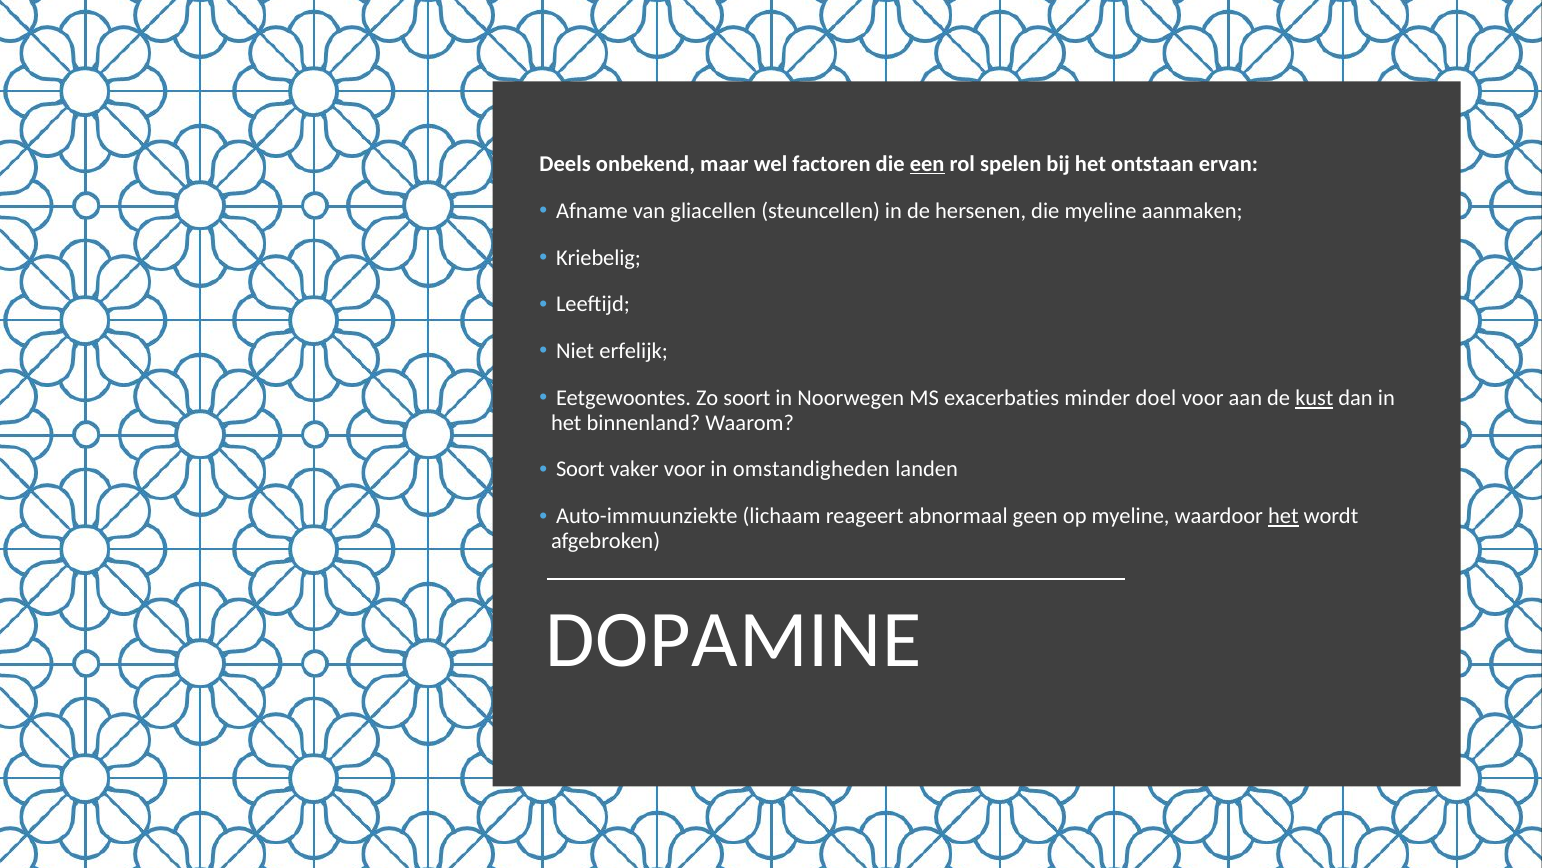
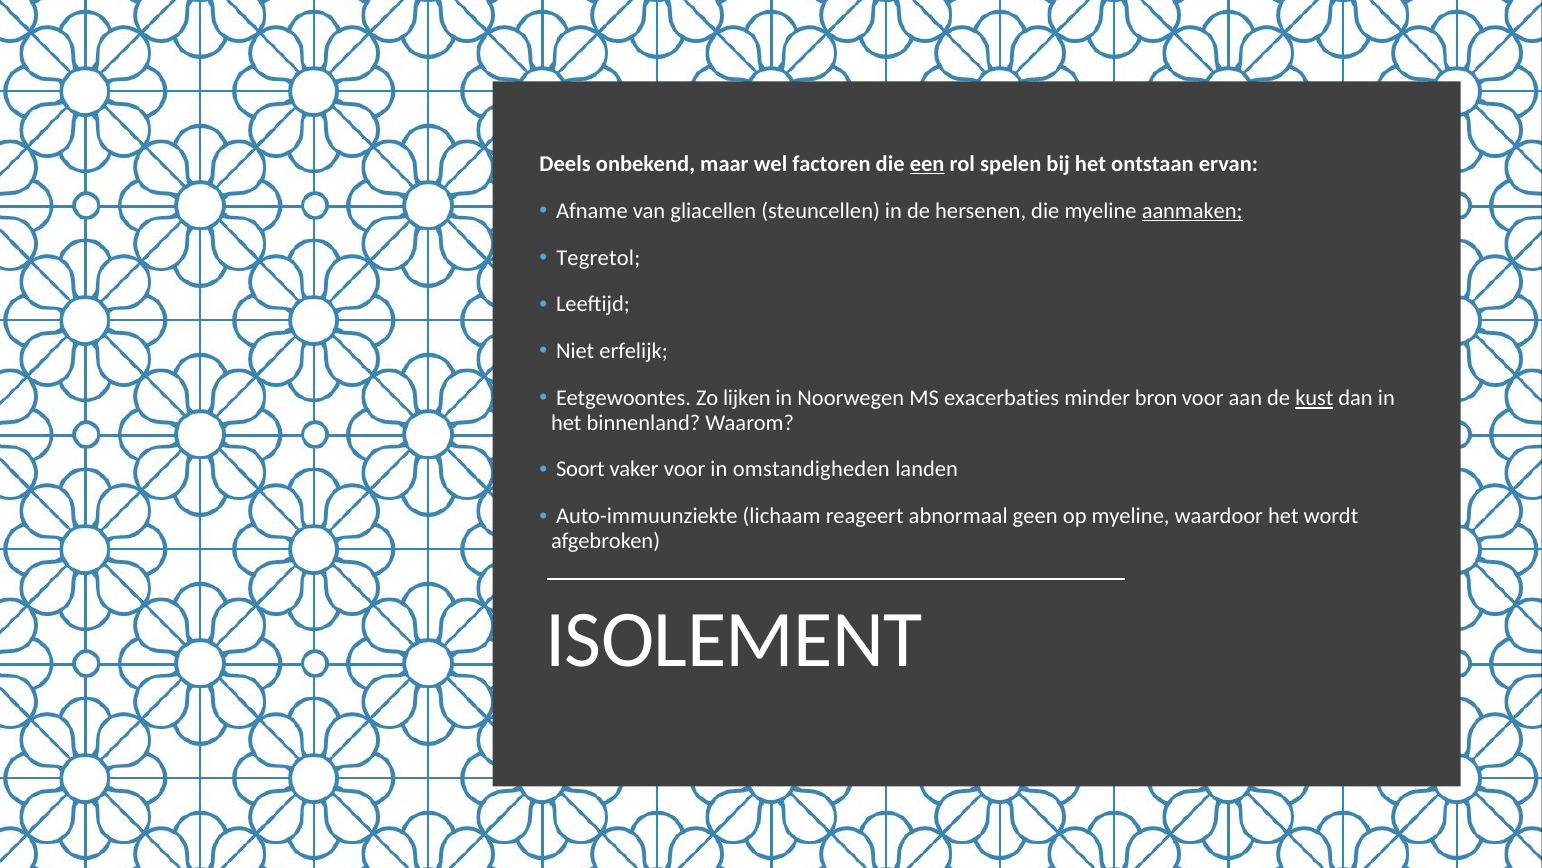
aanmaken underline: none -> present (1192, 211)
Kriebelig: Kriebelig -> Tegretol (598, 257)
Zo soort: soort -> lijken (747, 398)
doel: doel -> bron (1156, 398)
het underline: present -> none (1283, 516)
DOPAMINE: DOPAMINE -> ISOLEMENT (734, 640)
